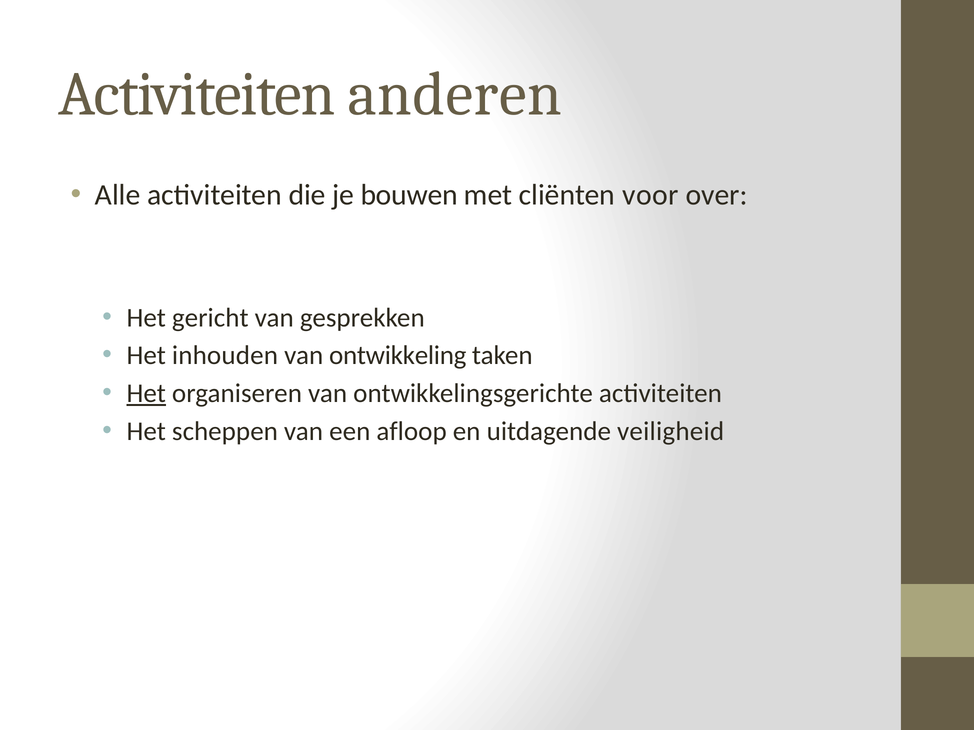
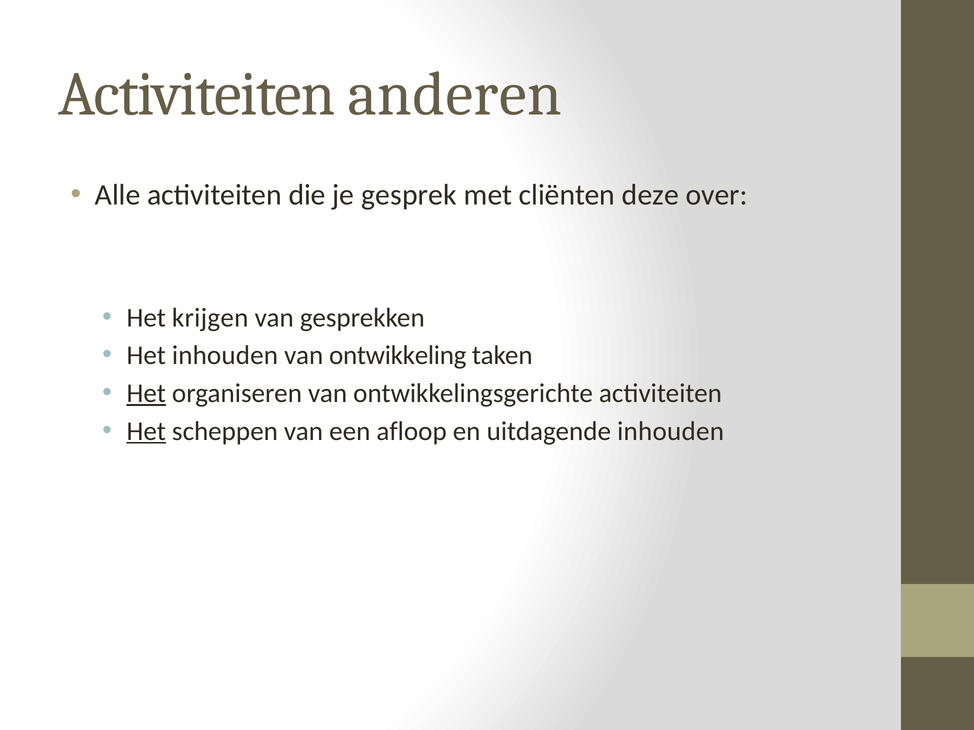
bouwen: bouwen -> gesprek (409, 195)
voor: voor -> deze (650, 195)
gericht: gericht -> krijgen (210, 318)
Het underline: none -> present (146, 432)
uitdagende veiligheid: veiligheid -> inhouden (671, 432)
